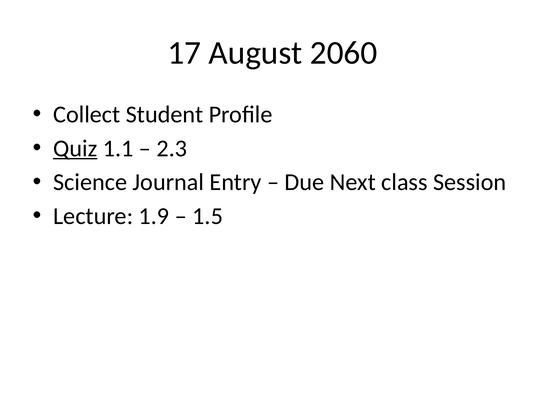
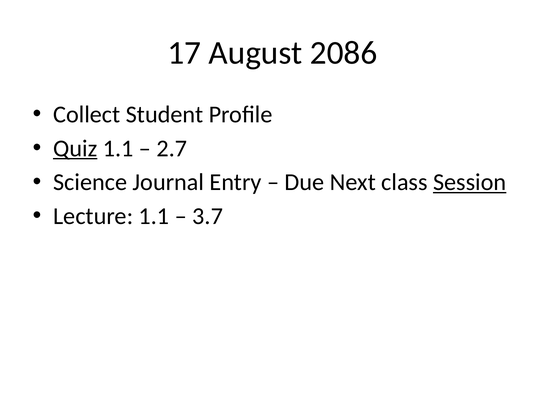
2060: 2060 -> 2086 (344, 53)
2.3: 2.3 -> 2.7 (172, 148)
Session underline: none -> present (470, 182)
Lecture 1.9: 1.9 -> 1.1 (154, 216)
1.5: 1.5 -> 3.7 (208, 216)
